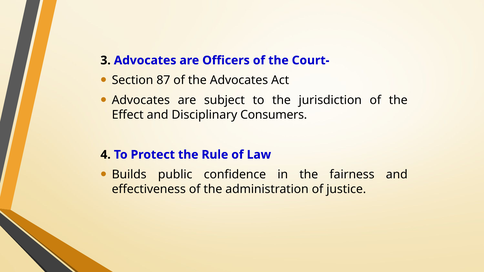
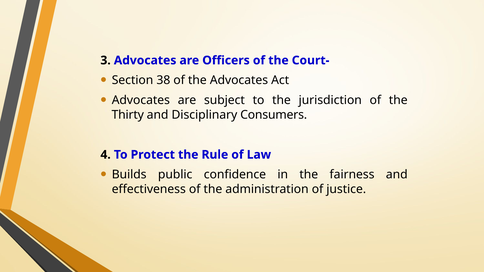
87: 87 -> 38 (163, 80)
Effect: Effect -> Thirty (128, 115)
